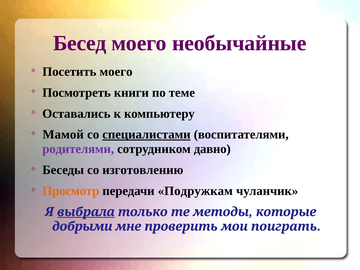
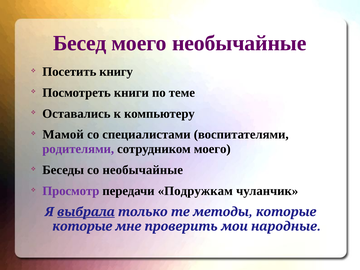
Посетить моего: моего -> книгу (116, 72)
специалистами underline: present -> none (146, 135)
сотрудником давно: давно -> моего (212, 149)
со изготовлению: изготовлению -> необычайные (143, 170)
Просмотр colour: orange -> purple (71, 191)
добрыми: добрыми -> которые (82, 226)
поиграть: поиграть -> народные (286, 226)
